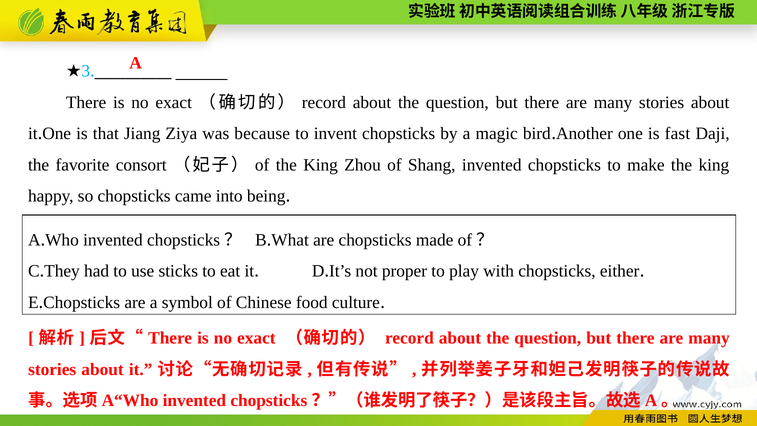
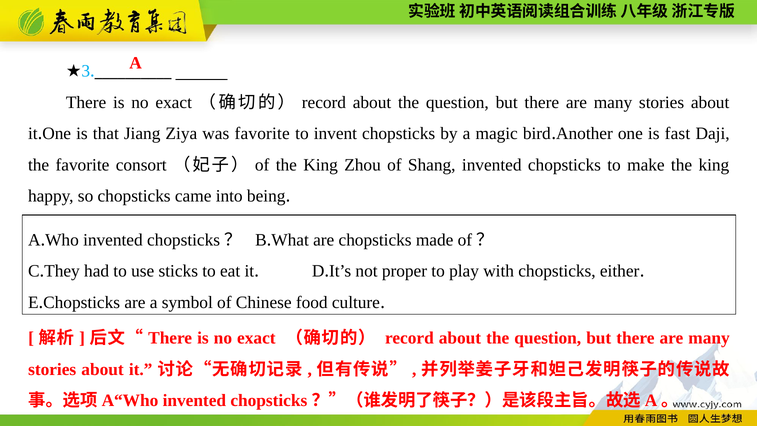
was because: because -> favorite (262, 134)
